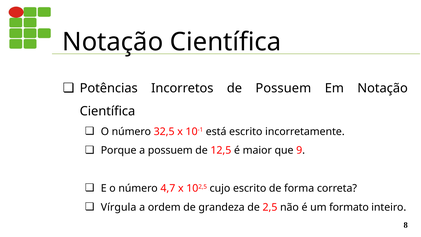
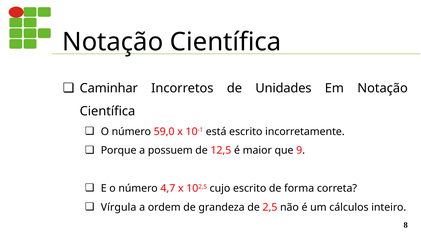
Potências: Potências -> Caminhar (109, 88)
de Possuem: Possuem -> Unidades (283, 88)
32,5: 32,5 -> 59,0 (164, 131)
formato: formato -> cálculos (349, 207)
